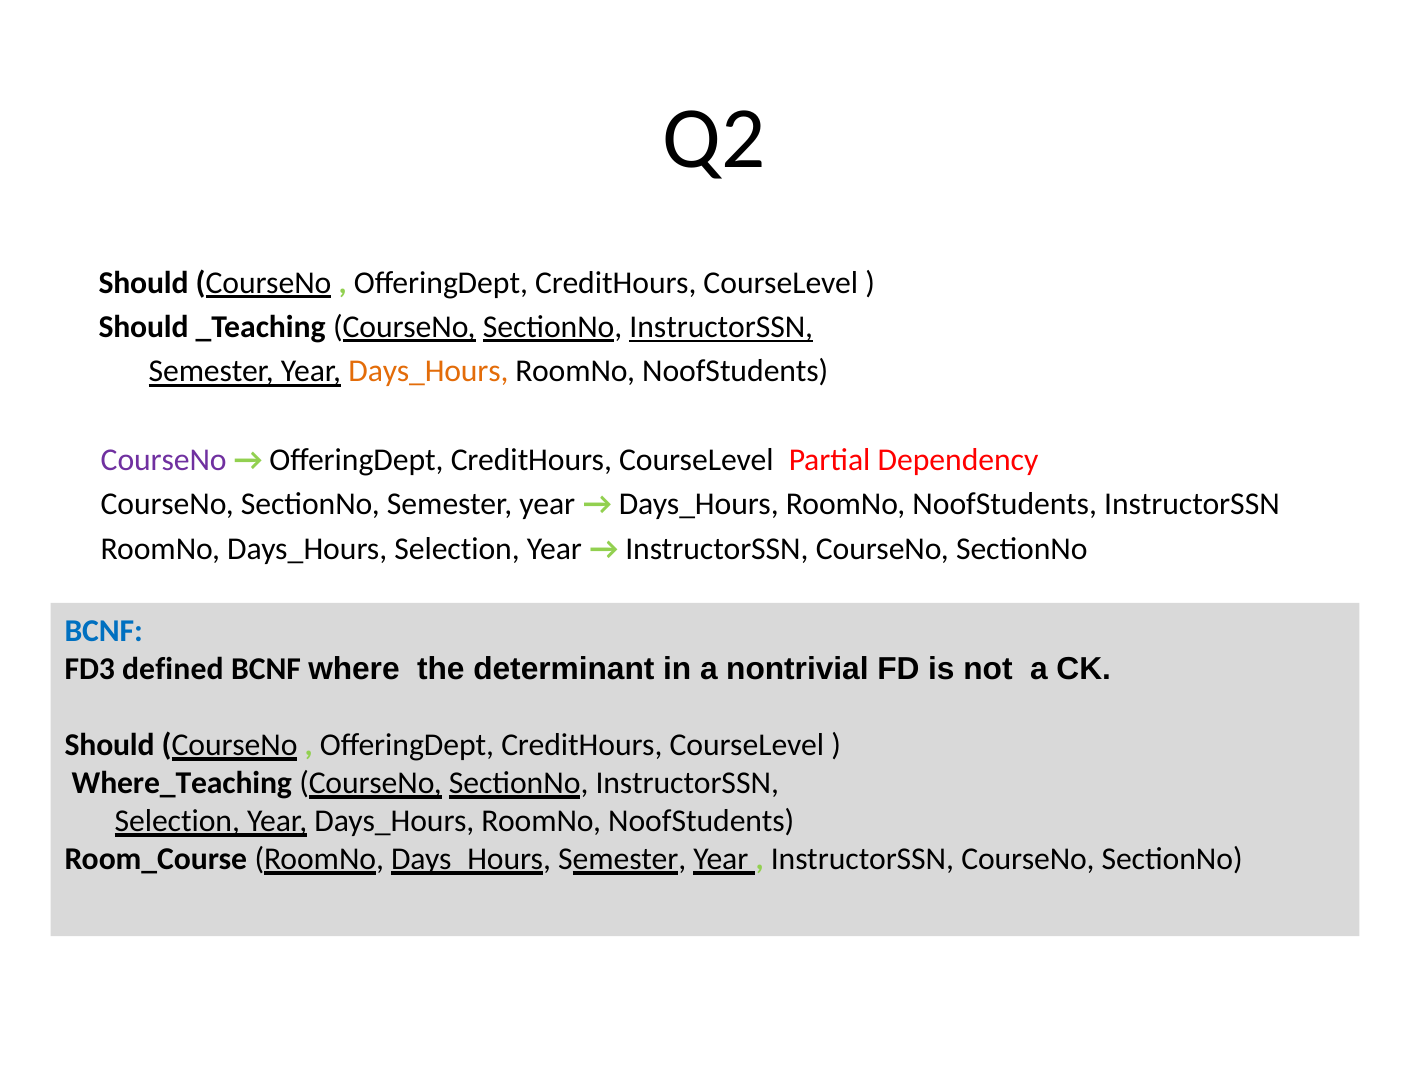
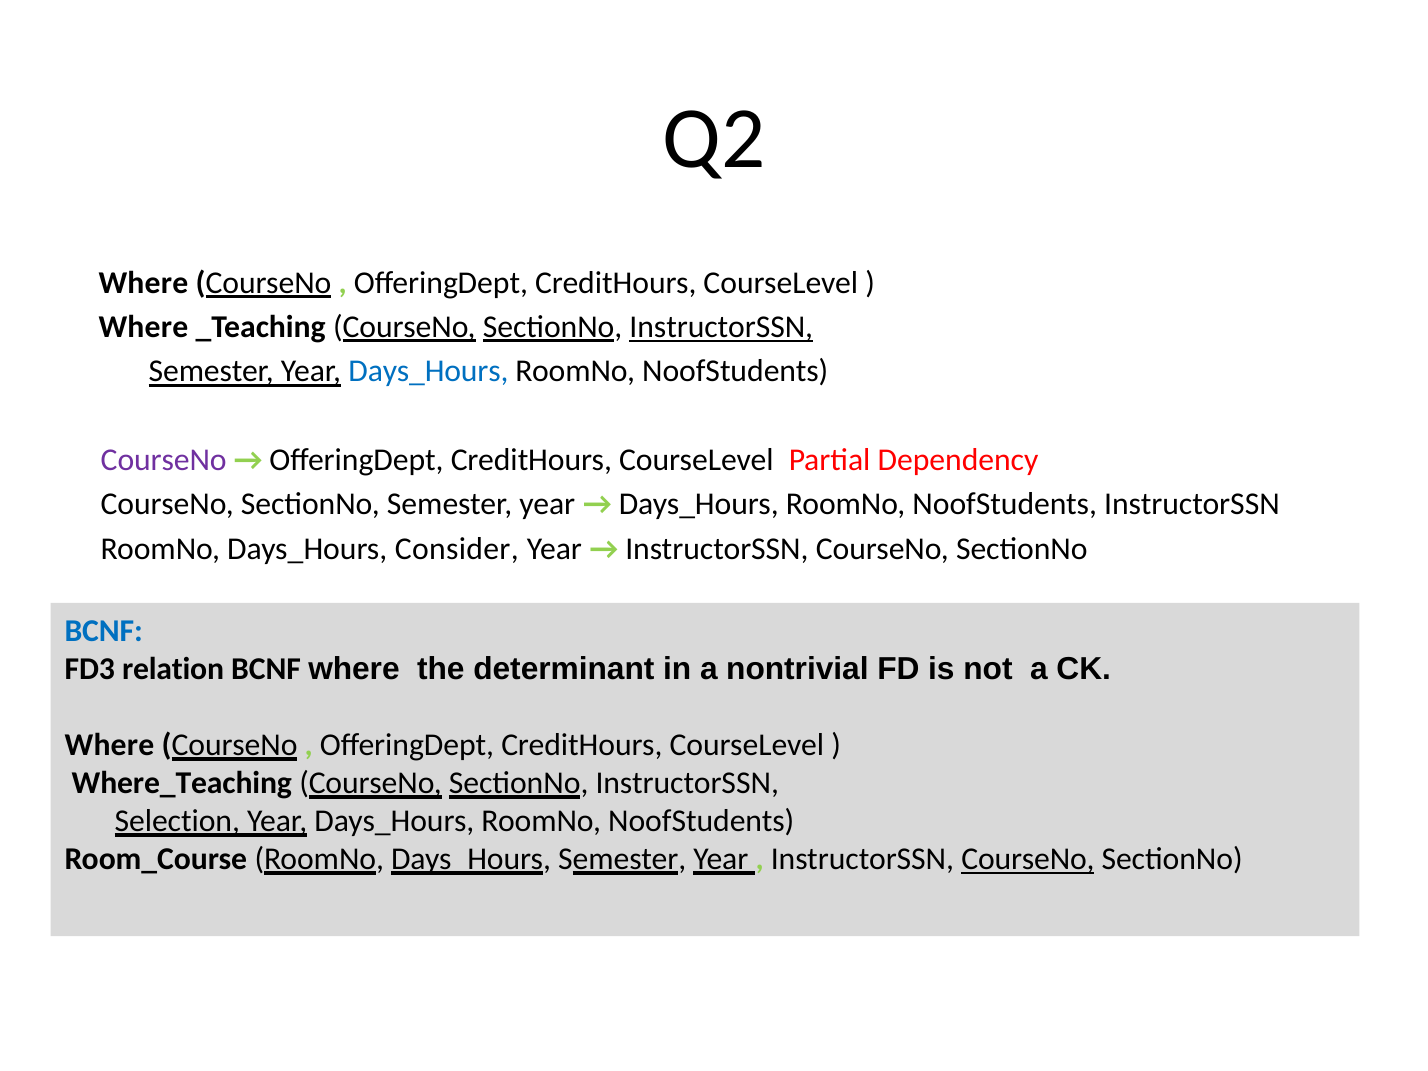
Should: Should -> Where (143, 283)
Should: Should -> Where (143, 327)
Days_Hours colour: orange -> blue (428, 371)
Days_Hours Selection: Selection -> Consider (457, 549)
defined: defined -> relation (173, 669)
Should: Should -> Where (109, 745)
CourseNo underline: none -> present (1028, 859)
